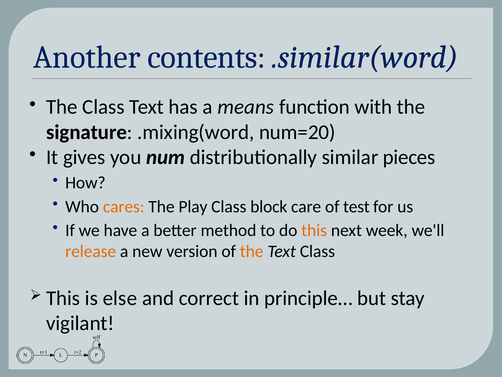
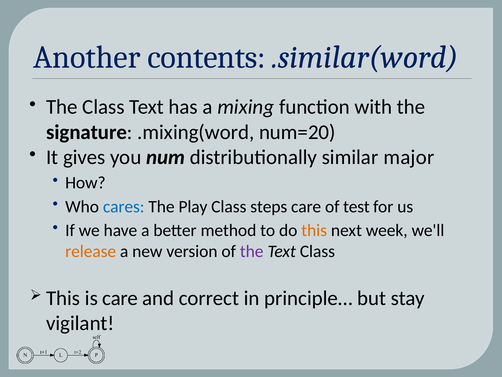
means: means -> mixing (246, 107)
pieces: pieces -> major (409, 157)
cares colour: orange -> blue (124, 206)
block: block -> steps (269, 206)
the colour: orange -> purple (252, 251)
is else: else -> care (120, 298)
